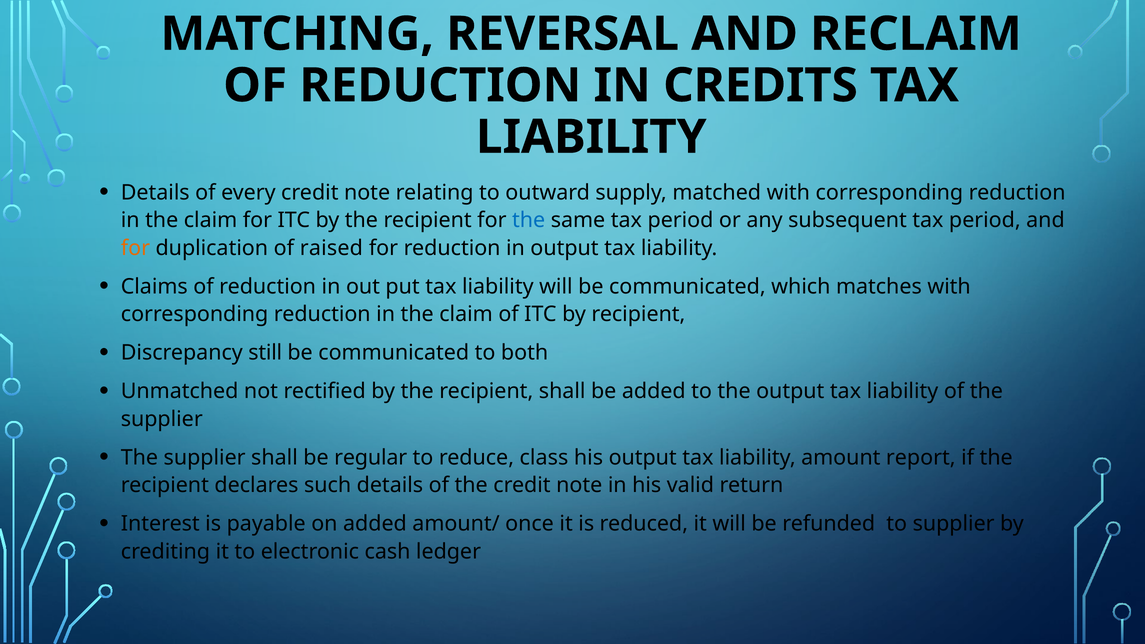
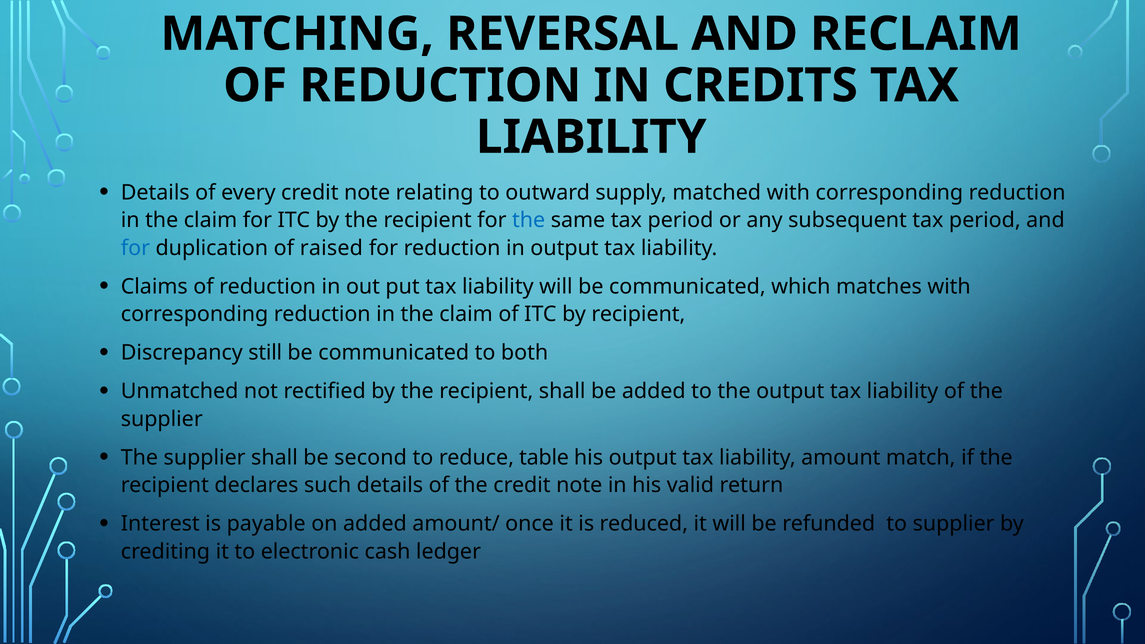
for colour: orange -> blue (135, 248)
regular: regular -> second (371, 458)
class: class -> table (544, 458)
report: report -> match (921, 458)
